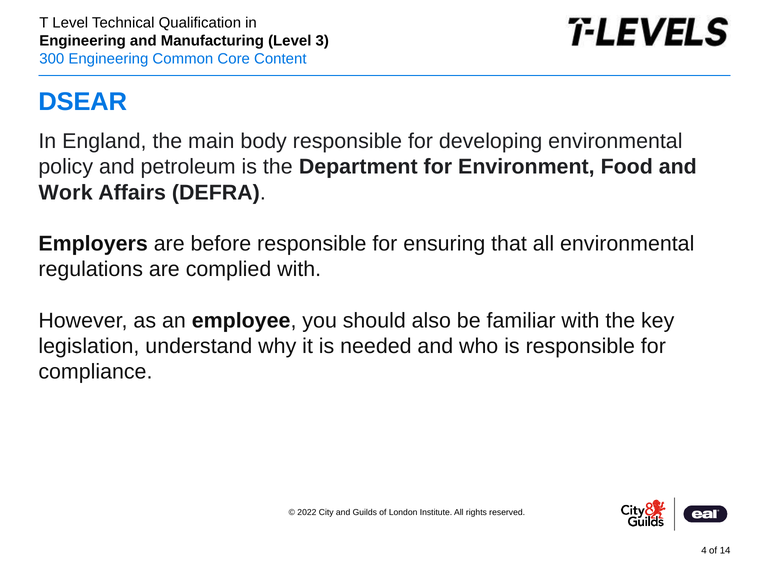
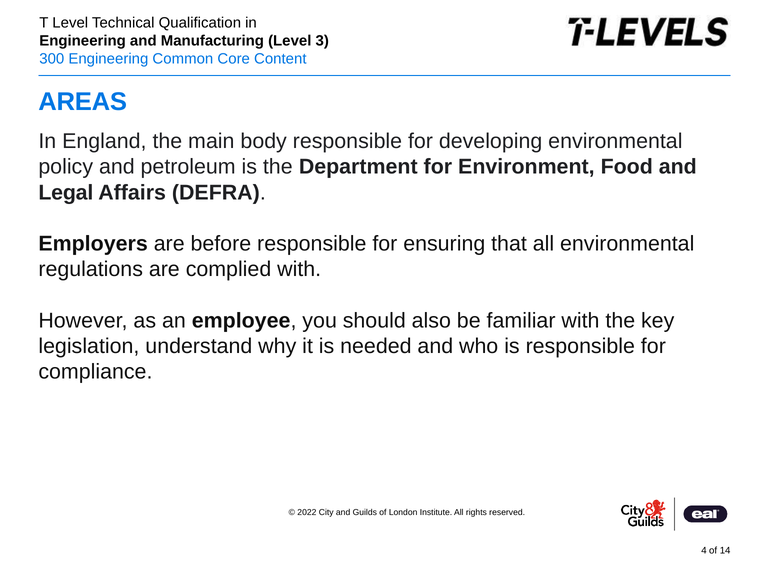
DSEAR: DSEAR -> AREAS (83, 102)
Work: Work -> Legal (66, 193)
